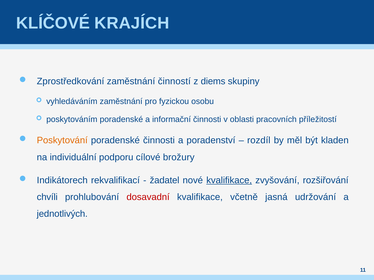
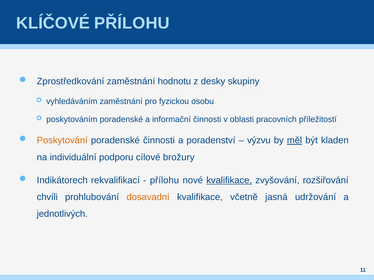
KLÍČOVÉ KRAJÍCH: KRAJÍCH -> PŘÍLOHU (132, 23)
činností: činností -> hodnotu (174, 81)
diems: diems -> desky (213, 81)
rozdíl: rozdíl -> výzvu (259, 141)
měl underline: none -> present (295, 141)
žadatel: žadatel -> přílohu (164, 181)
dosavadní colour: red -> orange (148, 197)
